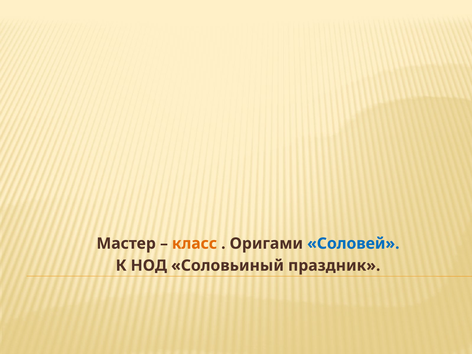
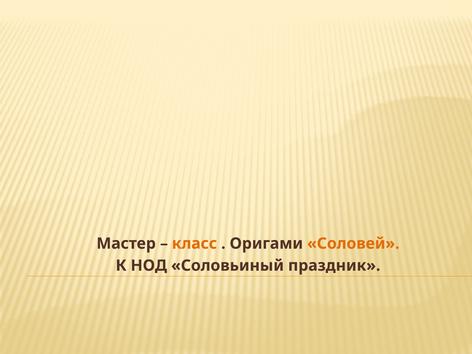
Соловей colour: blue -> orange (353, 244)
